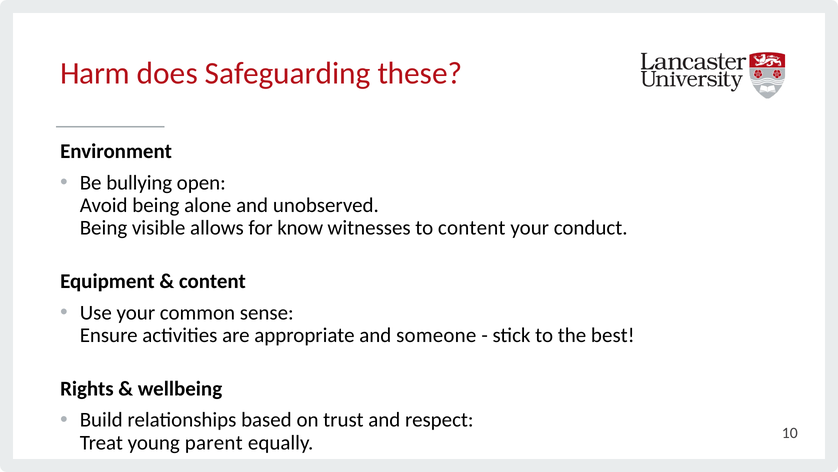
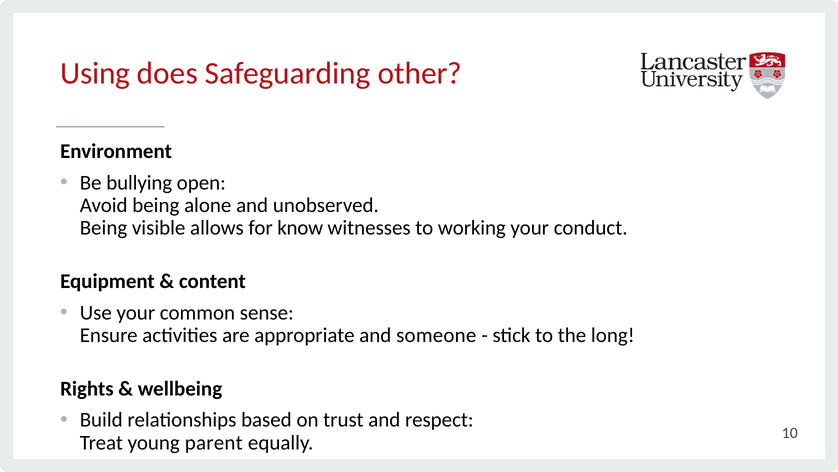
Harm: Harm -> Using (95, 73)
these: these -> other (420, 73)
to content: content -> working (472, 228)
best: best -> long (613, 335)
